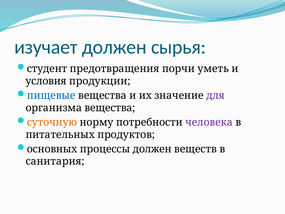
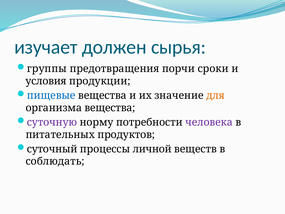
студент: студент -> группы (47, 69)
уметь: уметь -> сроки (213, 69)
для colour: purple -> orange (215, 95)
суточную colour: orange -> purple (52, 122)
основных: основных -> суточный (52, 149)
процессы должен: должен -> личной (152, 149)
санитария: санитария -> соблюдать (55, 161)
